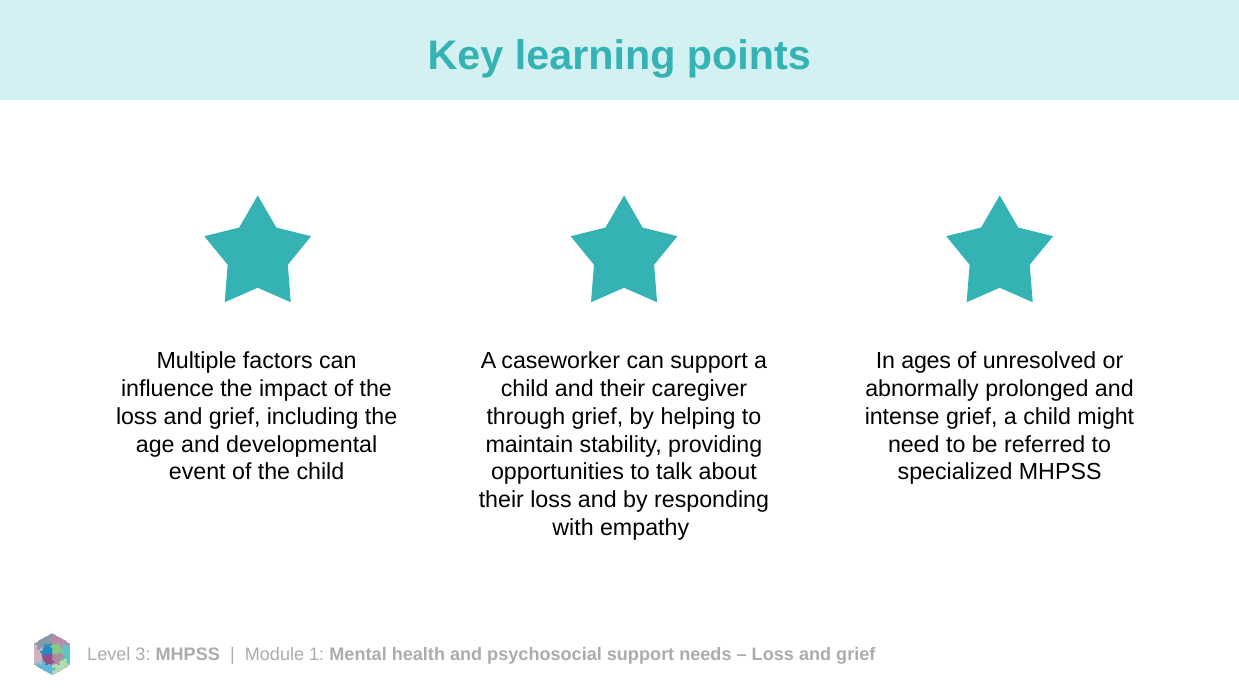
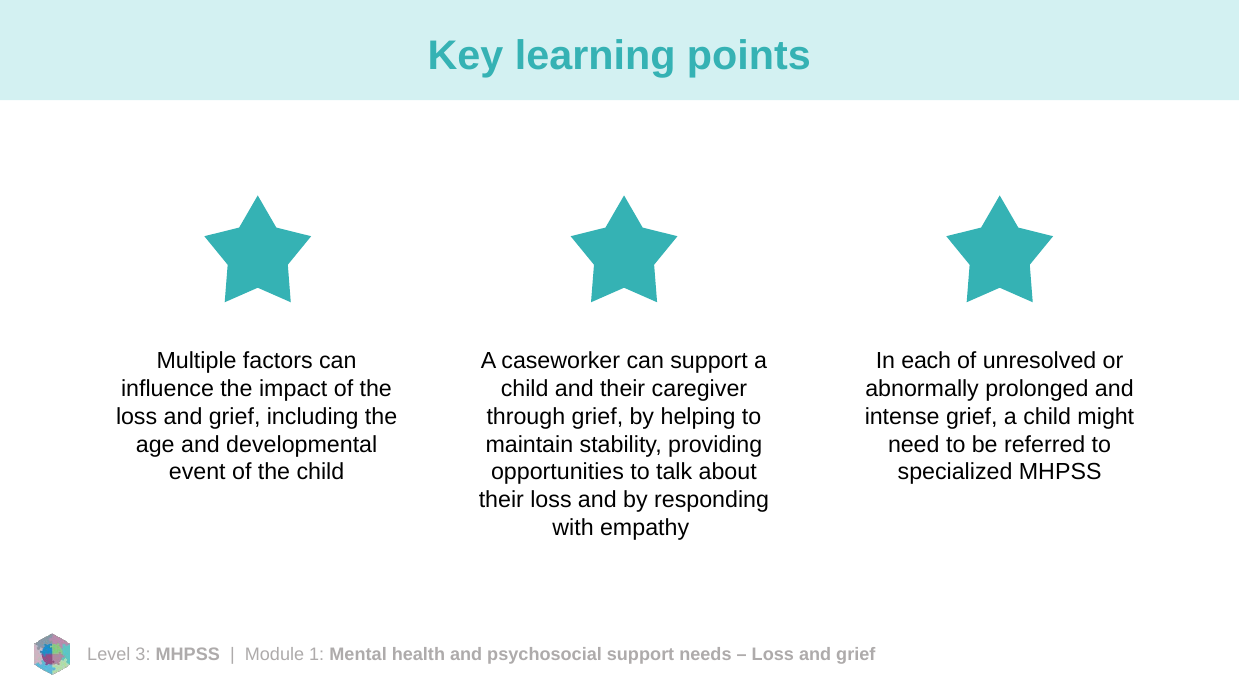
ages: ages -> each (926, 361)
